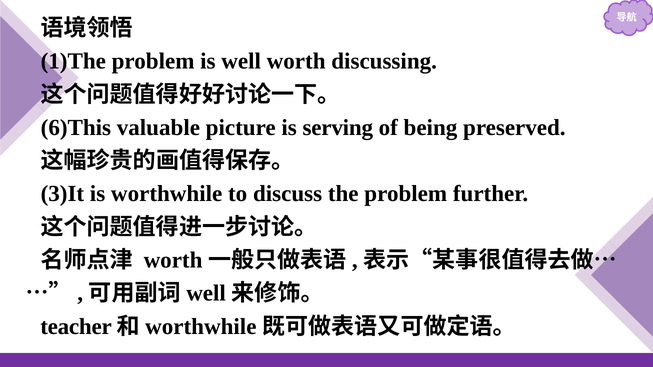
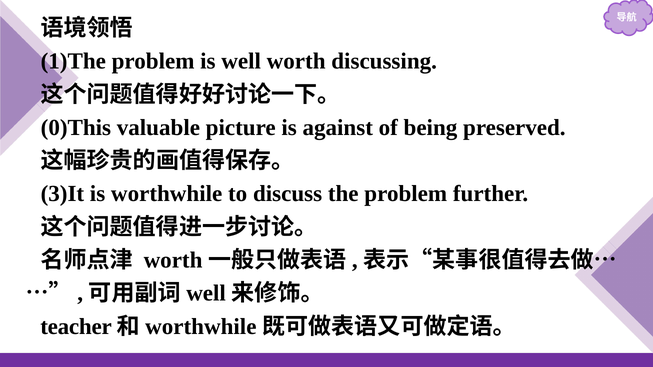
6)This: 6)This -> 0)This (76, 128)
serving: serving -> against (338, 128)
